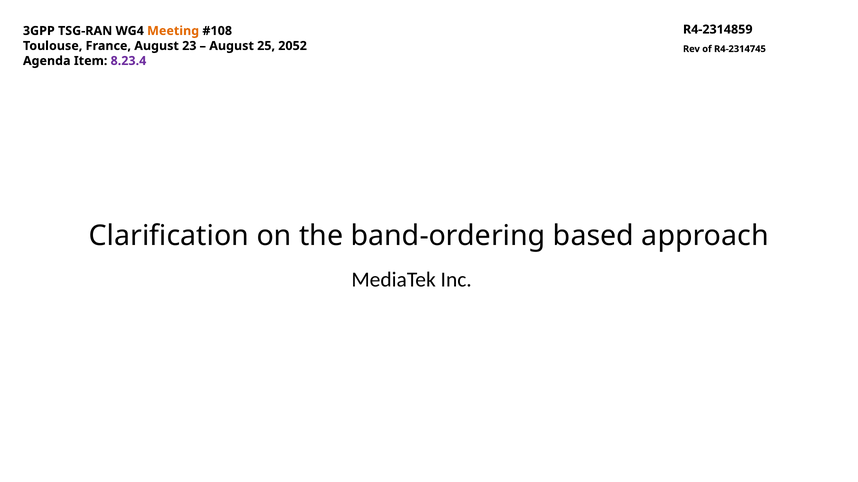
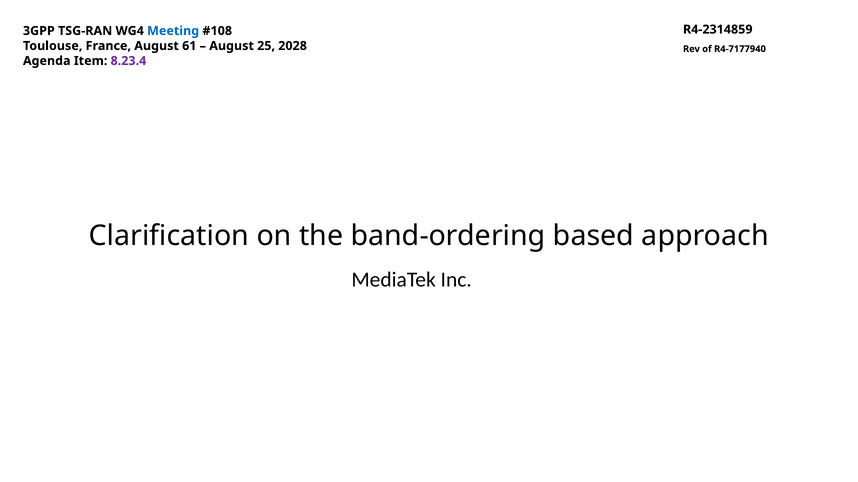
Meeting colour: orange -> blue (173, 31)
23: 23 -> 61 (189, 46)
2052: 2052 -> 2028 (293, 46)
R4-2314745: R4-2314745 -> R4-7177940 (740, 49)
